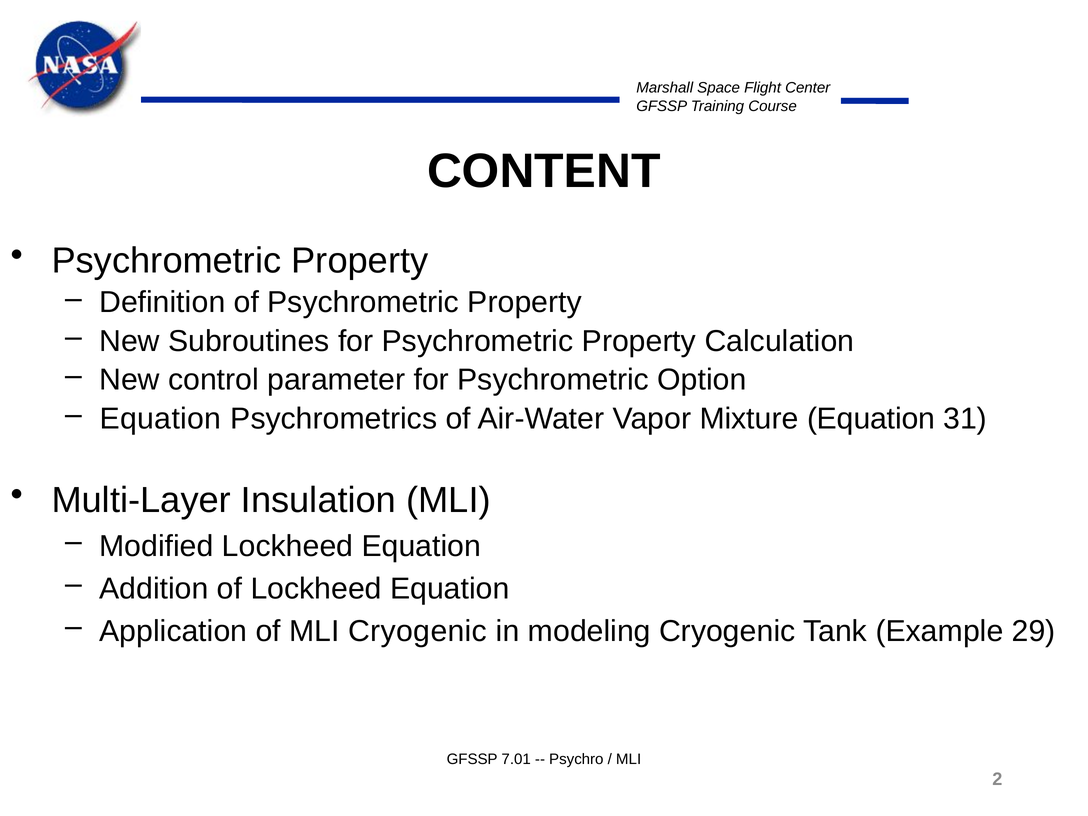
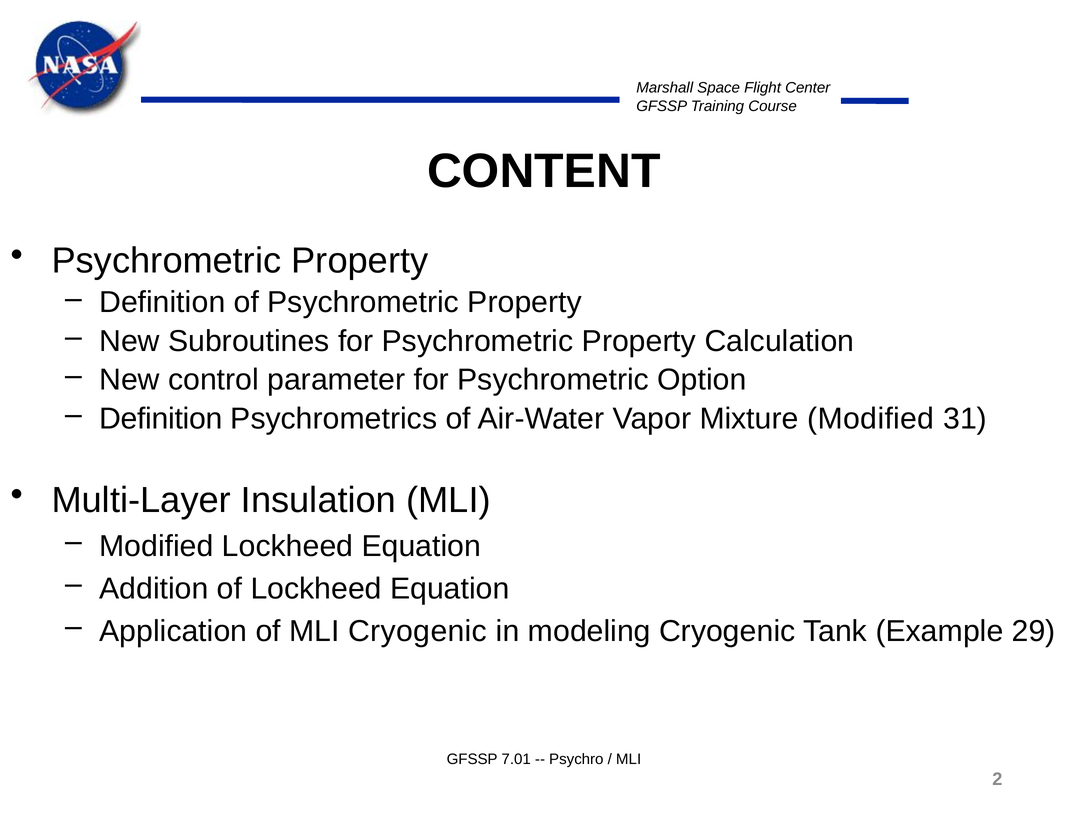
Equation: Equation -> Definition (161, 419)
Mixture Equation: Equation -> Modified (871, 419)
